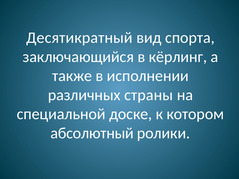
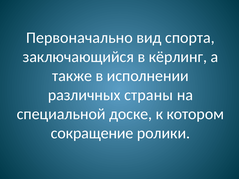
Десятикратный: Десятикратный -> Первоначально (79, 38)
абсолютный: абсолютный -> сокращение (92, 133)
